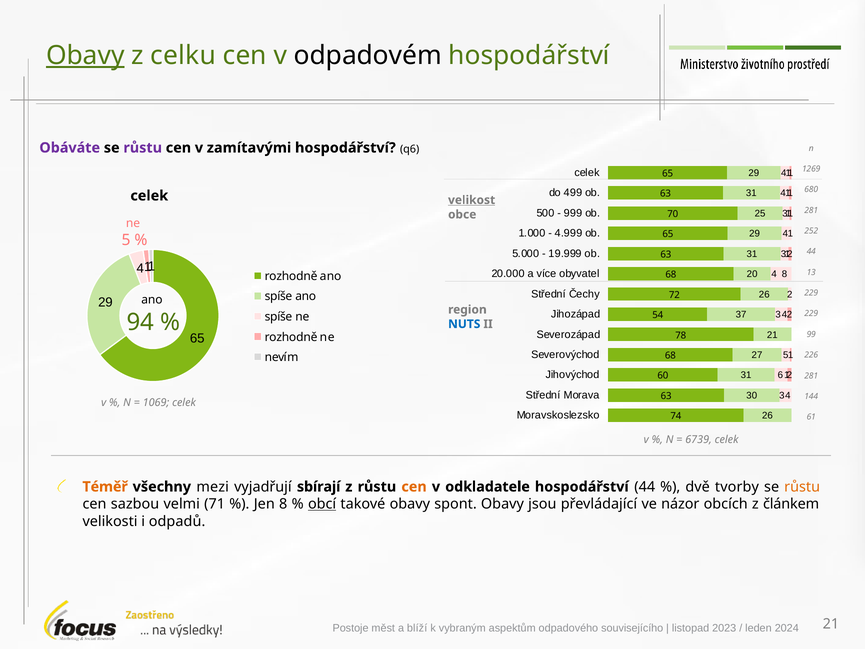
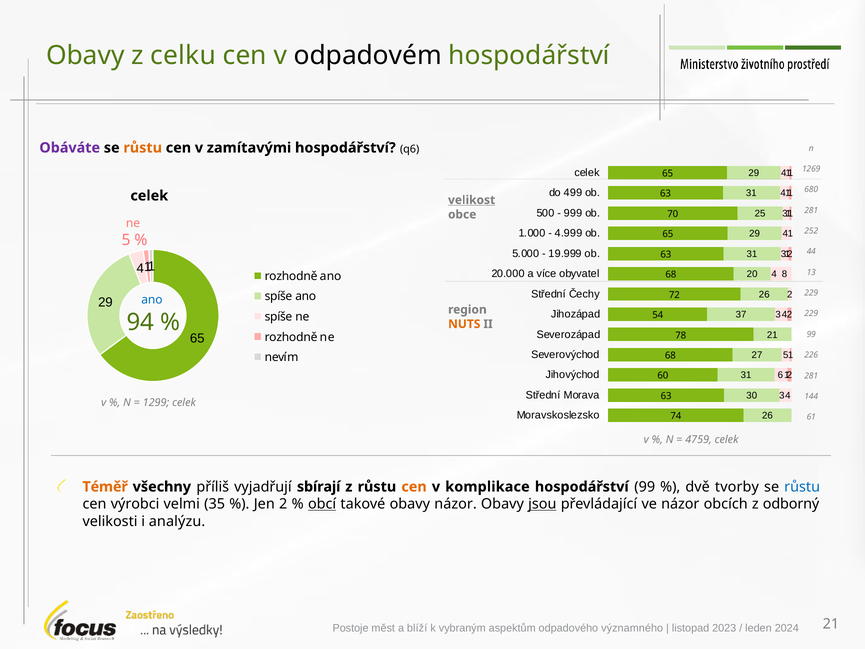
Obavy underline: present -> none (85, 56)
růstu colour: purple -> orange (143, 148)
ano colour: black -> blue (152, 300)
NUTS colour: blue -> orange (464, 324)
1069: 1069 -> 1299 (156, 403)
6739: 6739 -> 4759 (699, 440)
mezi: mezi -> příliš (213, 487)
odkladatele: odkladatele -> komplikace (487, 487)
hospodářství 44: 44 -> 99 (645, 487)
růstu colour: orange -> blue (802, 487)
sazbou: sazbou -> výrobci (135, 504)
71: 71 -> 35 (215, 504)
Jen 8: 8 -> 2 (283, 504)
obavy spont: spont -> názor (456, 504)
jsou underline: none -> present (542, 504)
článkem: článkem -> odborný (791, 504)
odpadů: odpadů -> analýzu (177, 521)
souvisejícího: souvisejícího -> významného (632, 628)
